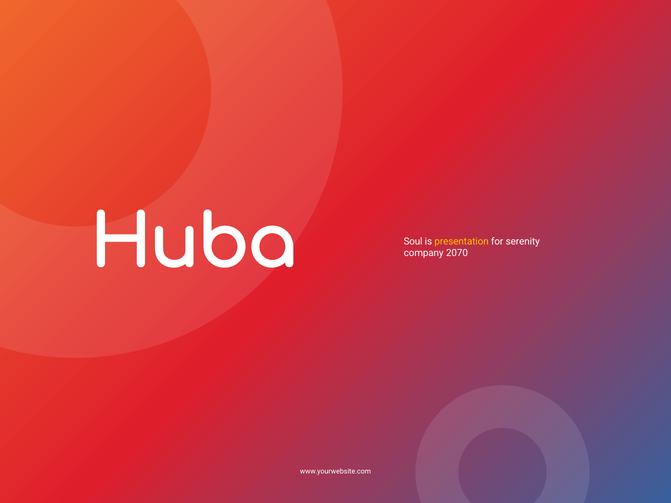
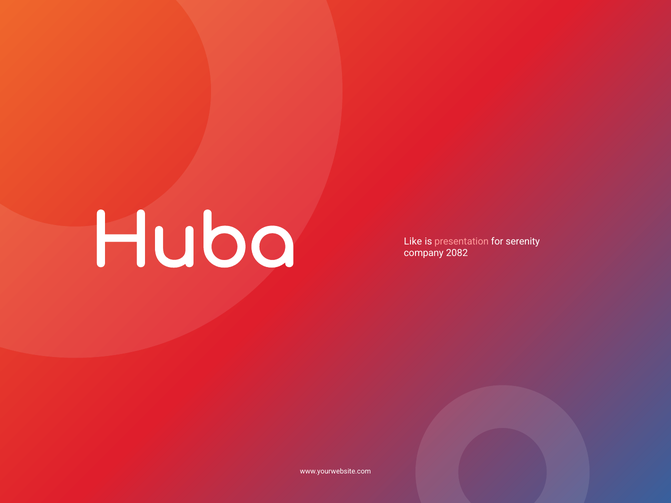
Soul: Soul -> Like (413, 242)
presentation colour: yellow -> pink (462, 242)
2070: 2070 -> 2082 (457, 253)
